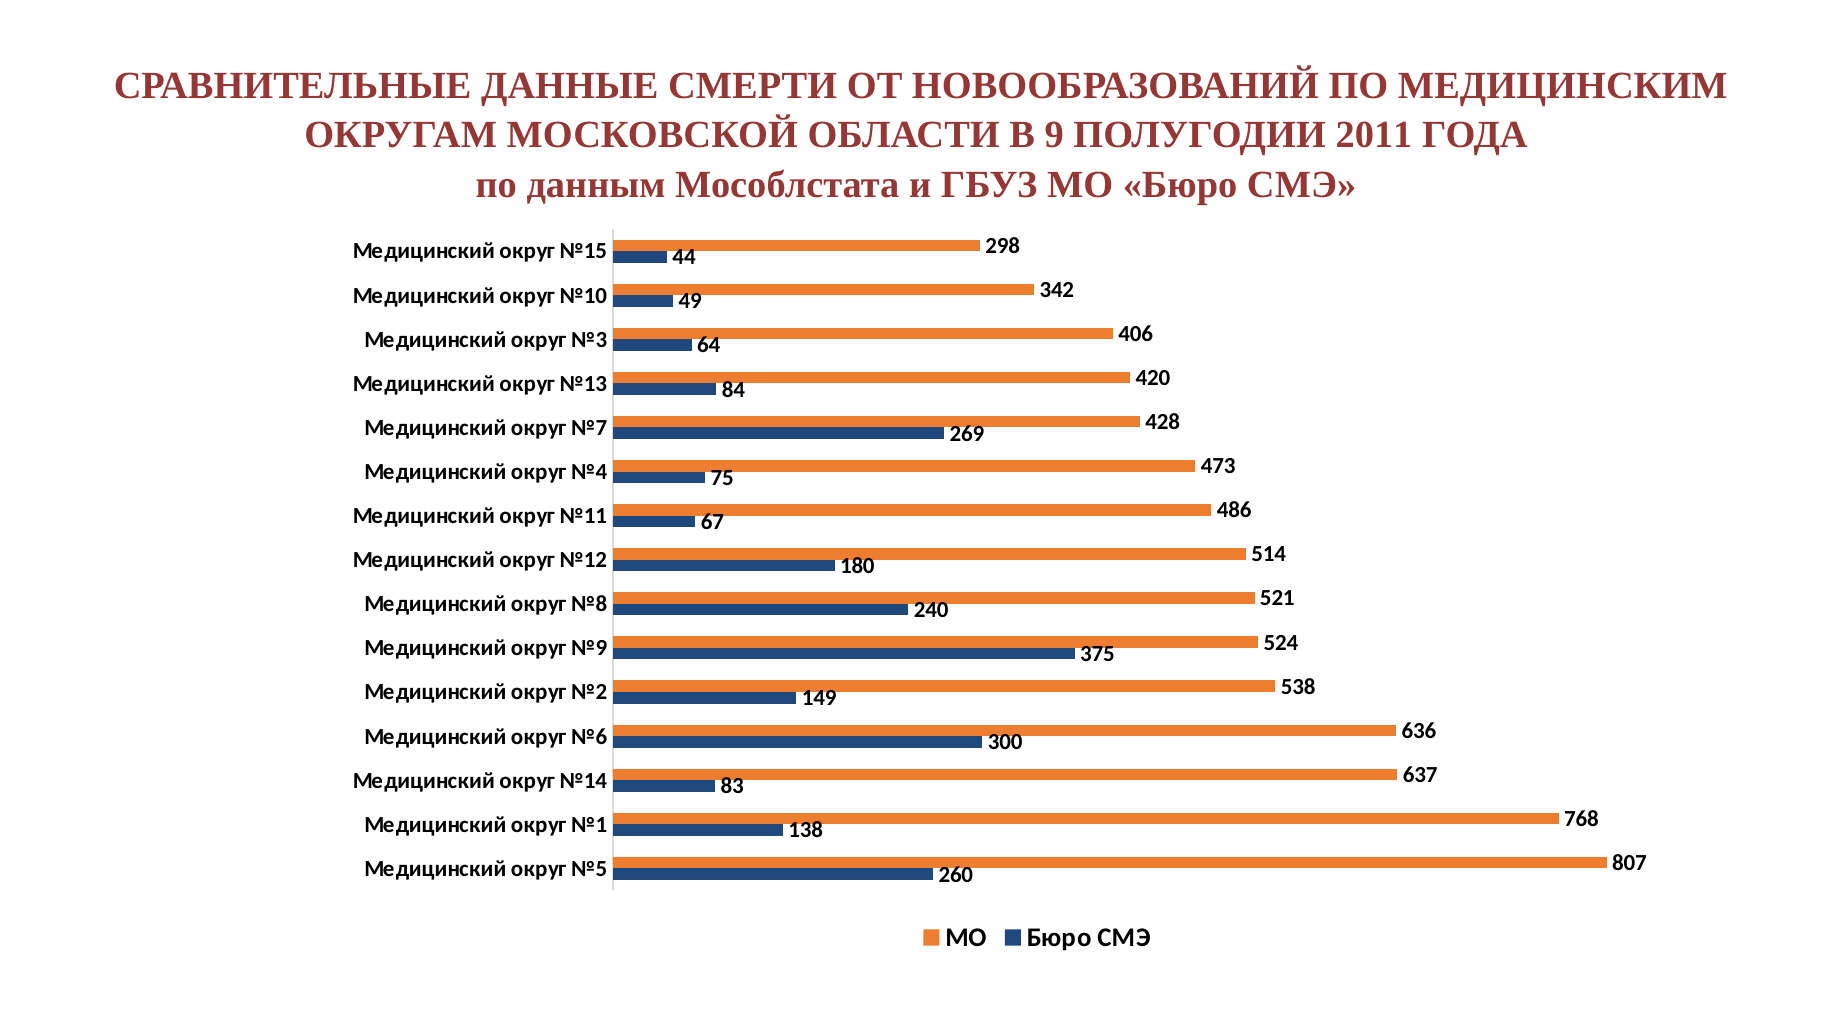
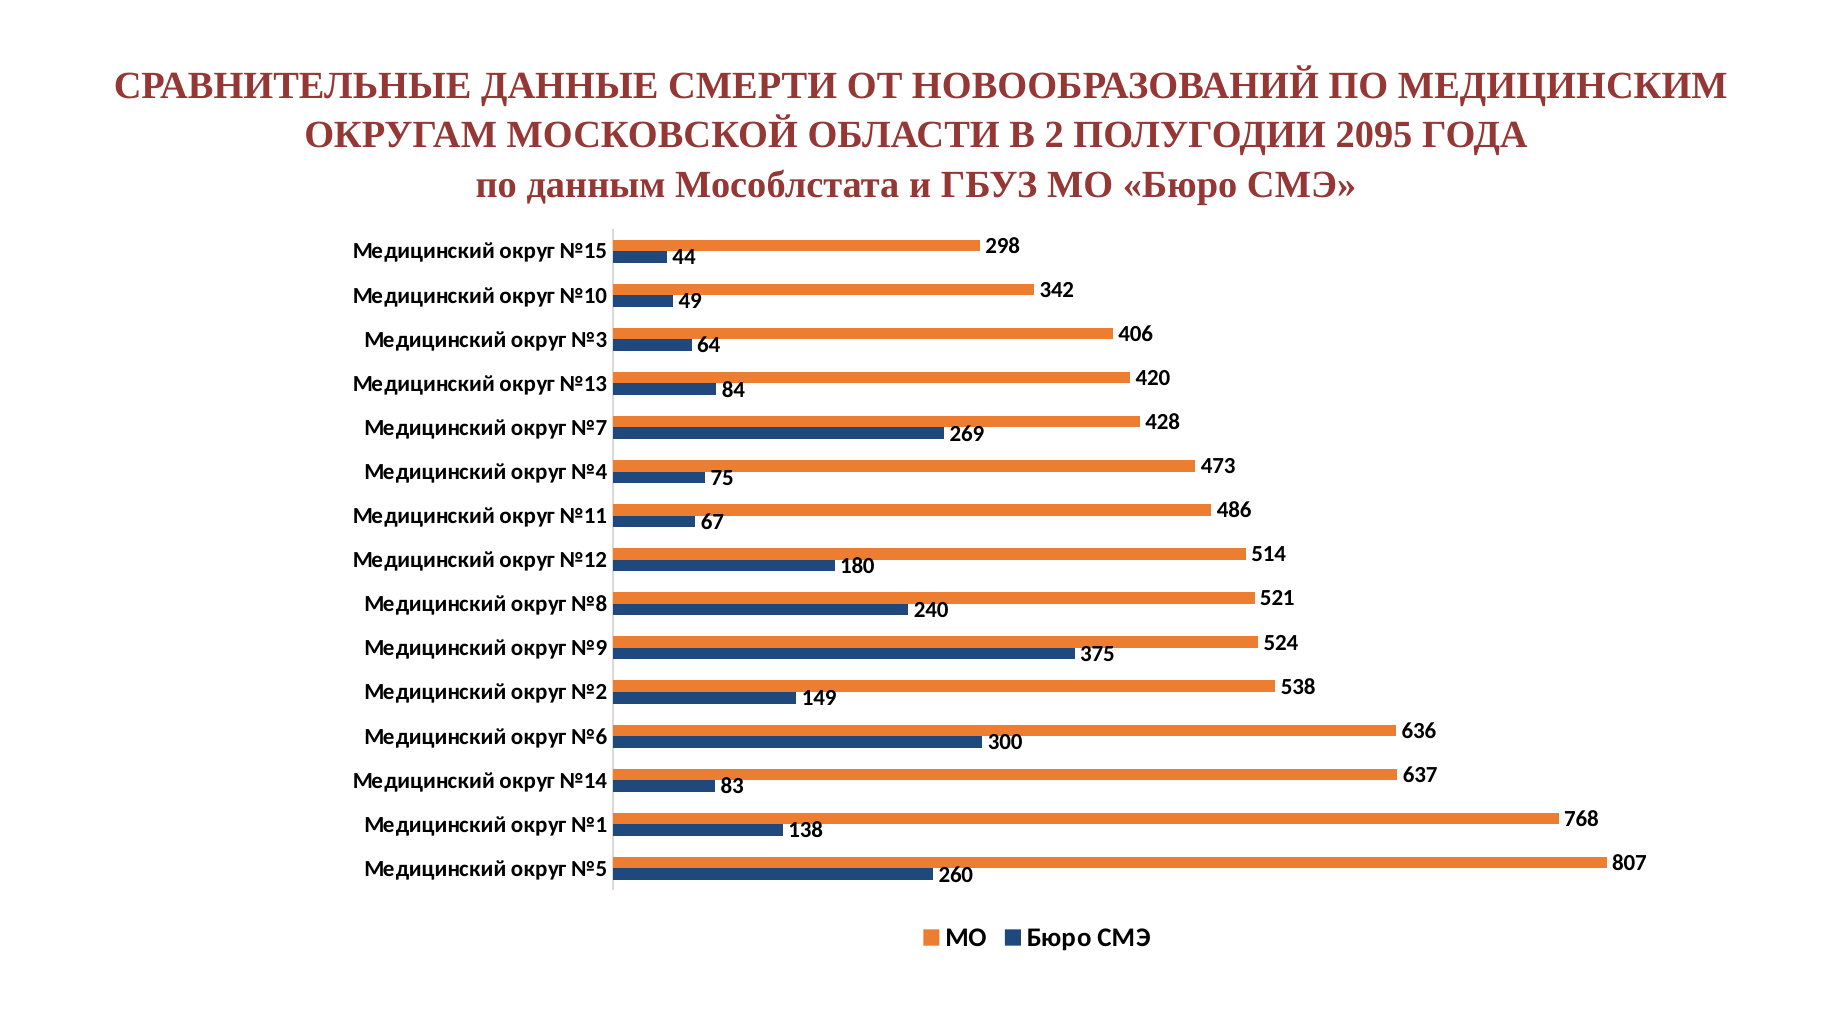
9: 9 -> 2 (1054, 135)
2011: 2011 -> 2095 (1374, 135)
